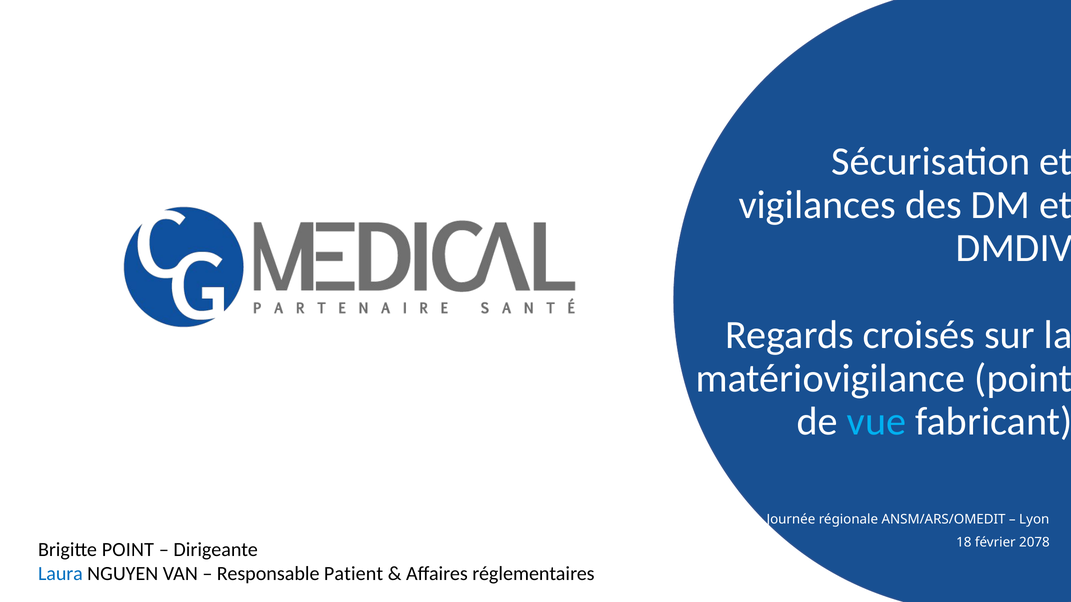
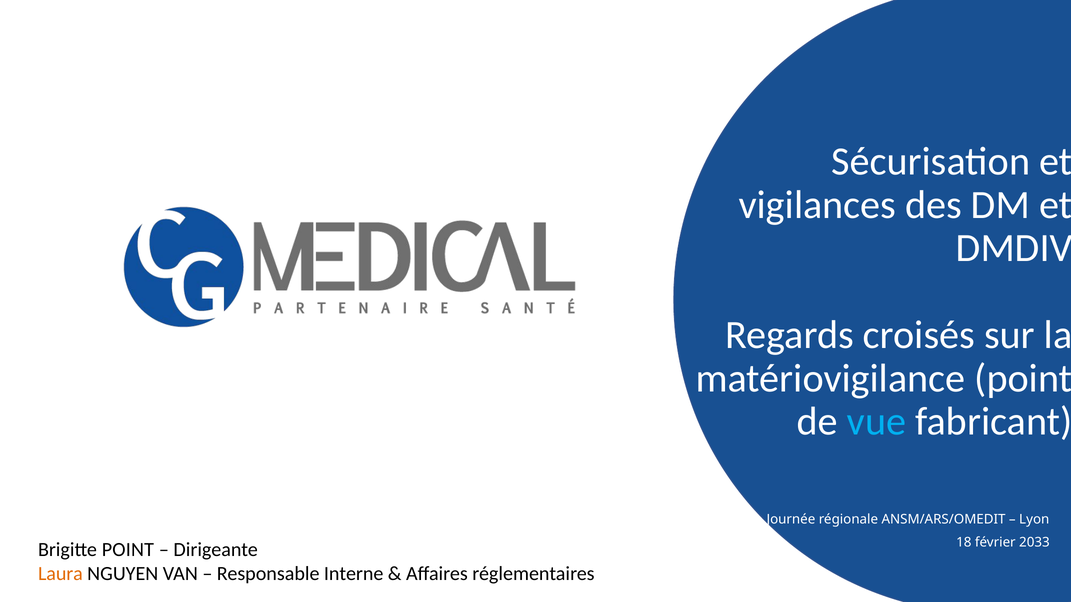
2078: 2078 -> 2033 (1034, 543)
Laura colour: blue -> orange (60, 574)
Patient: Patient -> Interne (354, 574)
